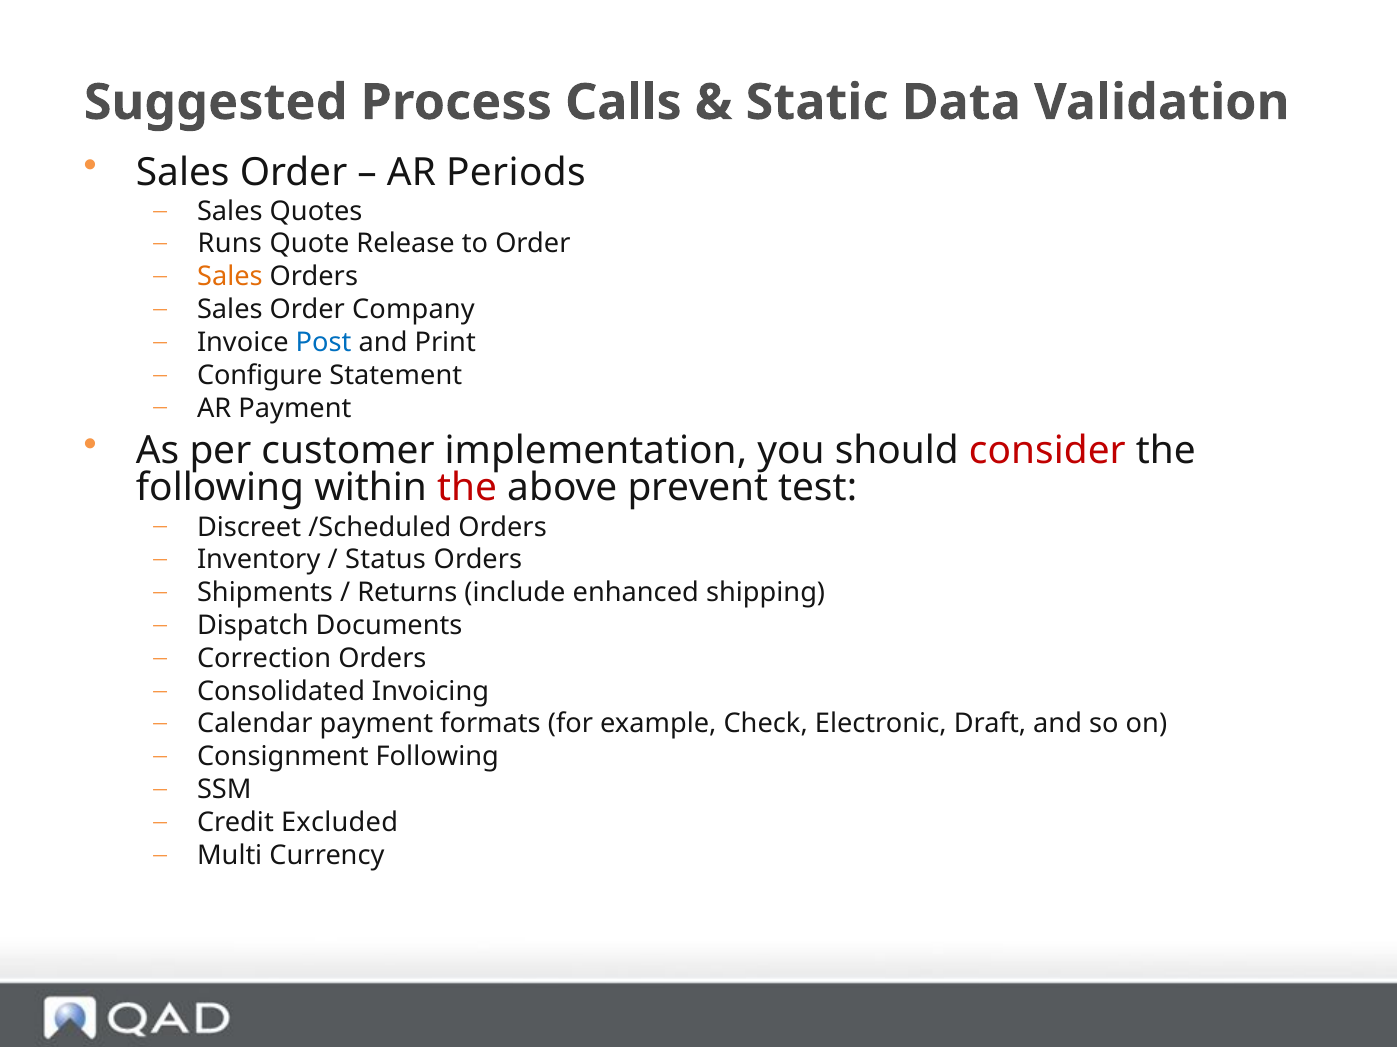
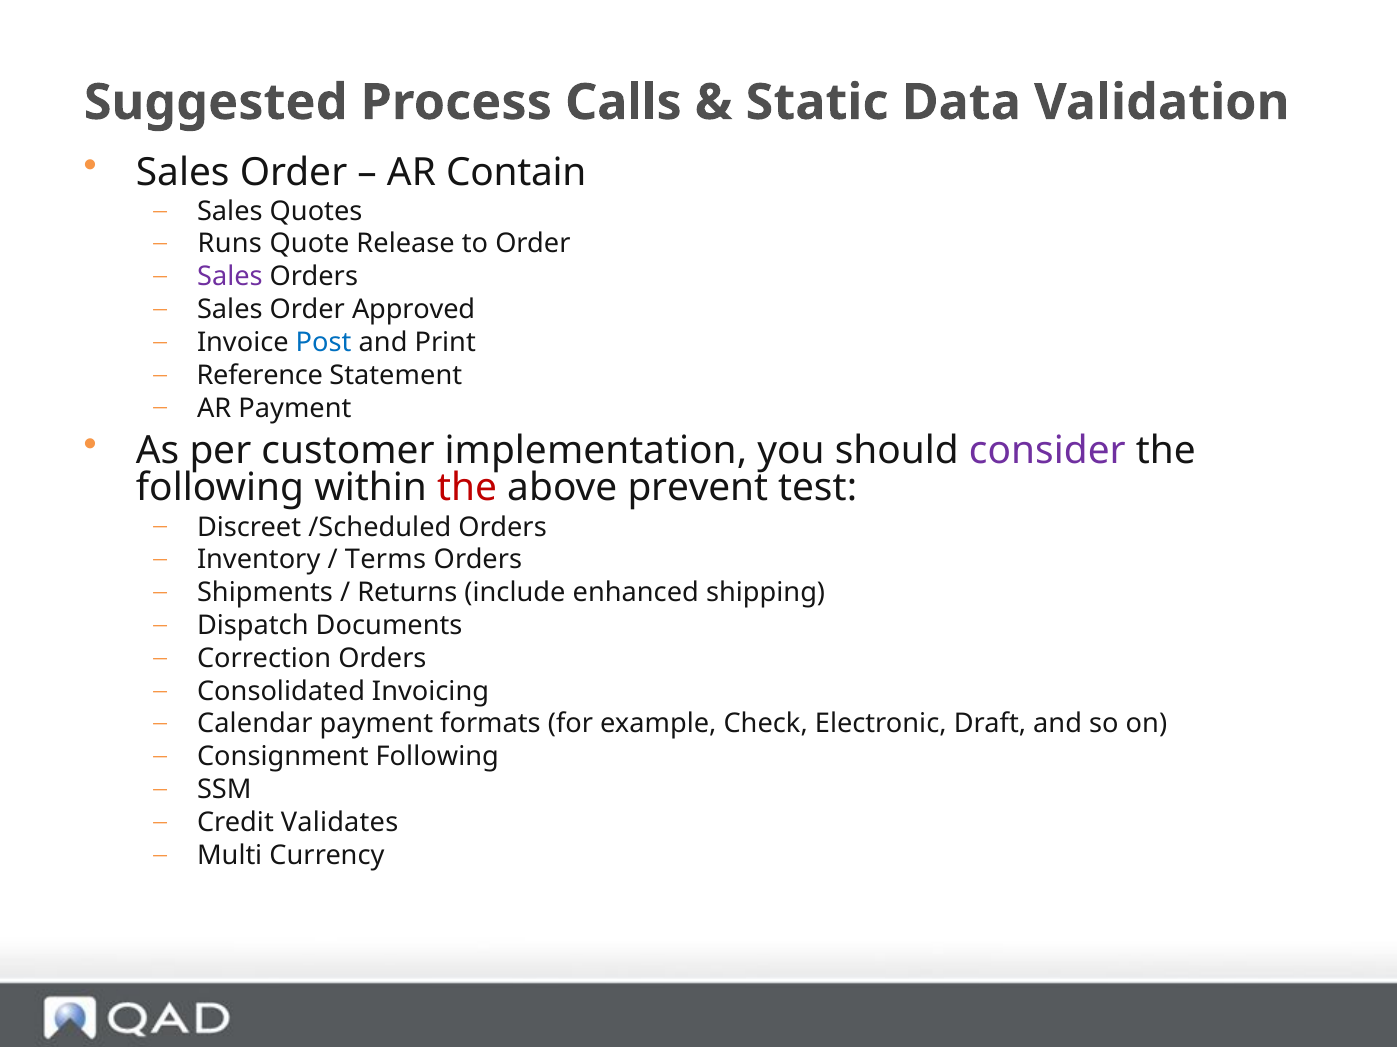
Periods: Periods -> Contain (516, 172)
Sales colour: orange -> purple (230, 277)
Company: Company -> Approved (414, 310)
Configure: Configure -> Reference (260, 376)
consider colour: red -> purple (1047, 451)
Status: Status -> Terms (386, 560)
Excluded: Excluded -> Validates (340, 823)
